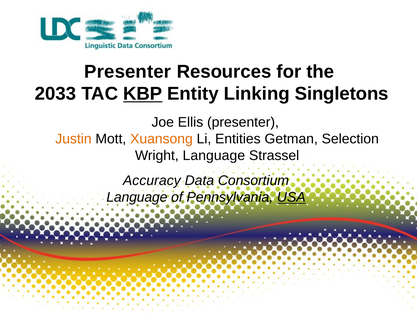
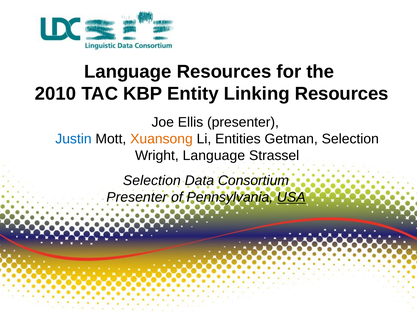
Presenter: Presenter -> Language (128, 71)
2033: 2033 -> 2010 (56, 94)
KBP underline: present -> none (143, 94)
Linking Singletons: Singletons -> Resources (342, 94)
Justin colour: orange -> blue (73, 139)
Accuracy: Accuracy -> Selection (152, 180)
Language: Language -> Presenter (137, 197)
